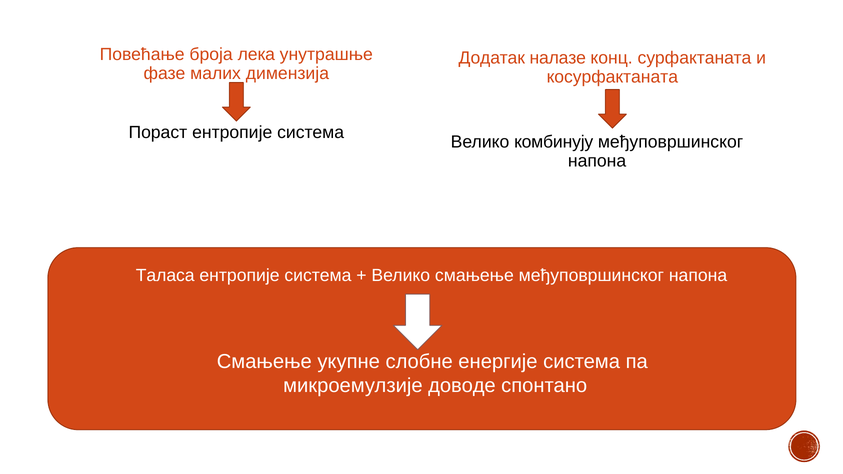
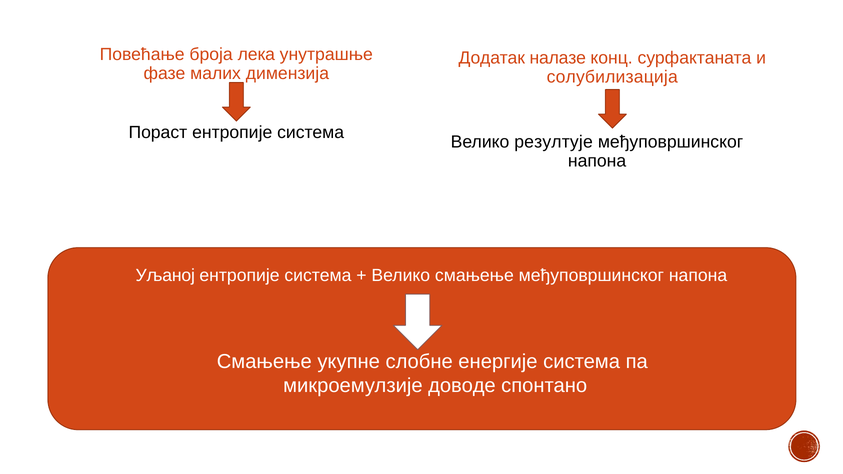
косурфактанaта: косурфактанaта -> солубилизација (612, 77)
комбинују: комбинују -> резултује (554, 142)
Таласа: Таласа -> Уљаној (165, 276)
